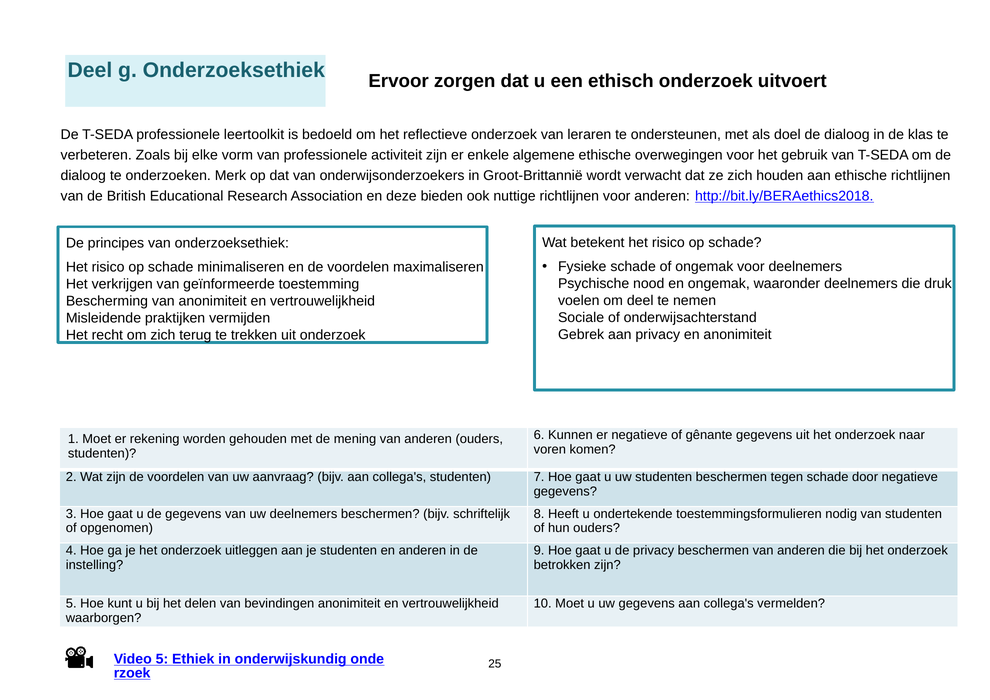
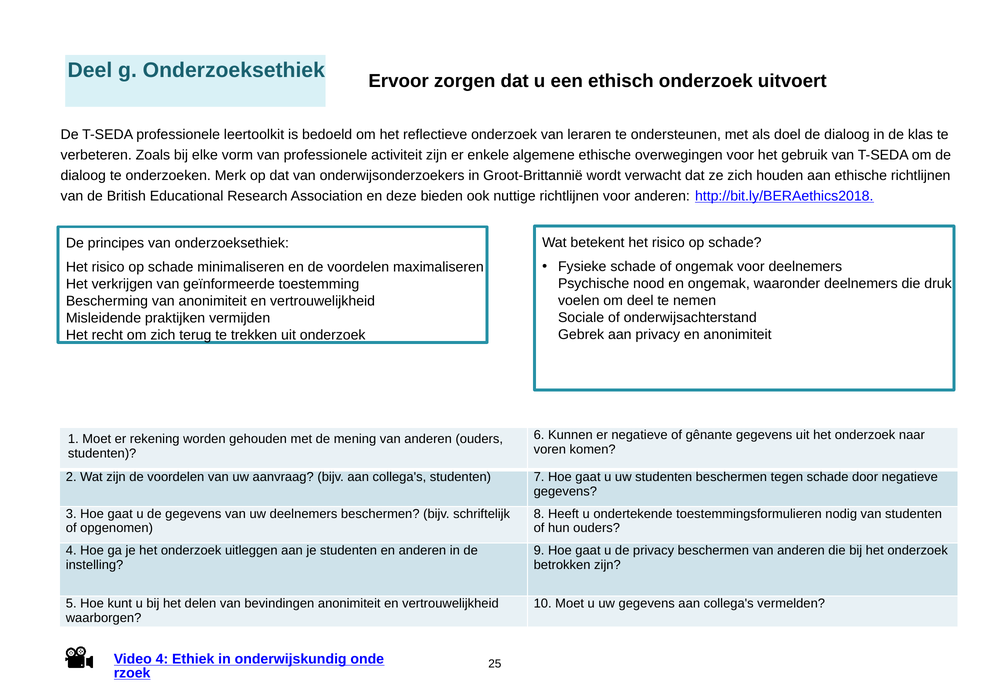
Video 5: 5 -> 4 (162, 659)
